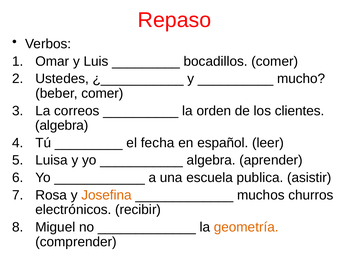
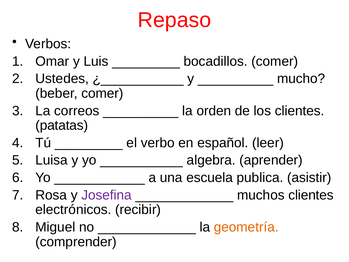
algebra: algebra -> patatas (62, 125)
fecha: fecha -> verbo (158, 143)
Josefina colour: orange -> purple (107, 195)
muchos churros: churros -> clientes (311, 195)
